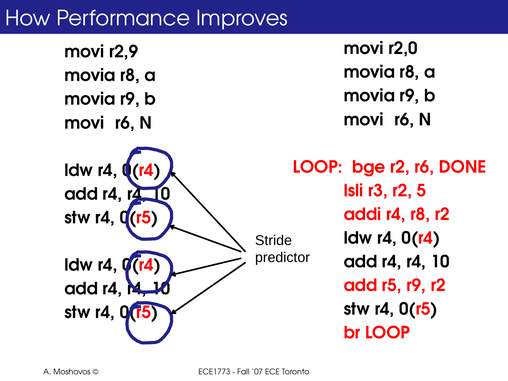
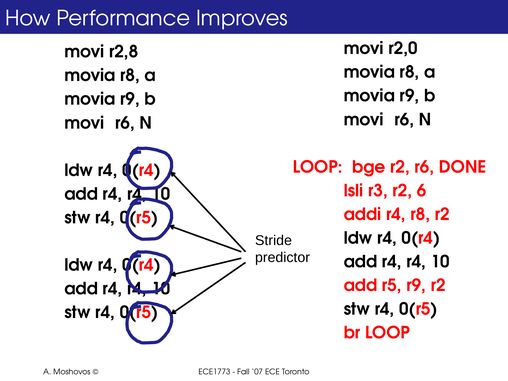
r2,9: r2,9 -> r2,8 (124, 52)
5: 5 -> 6 (422, 191)
